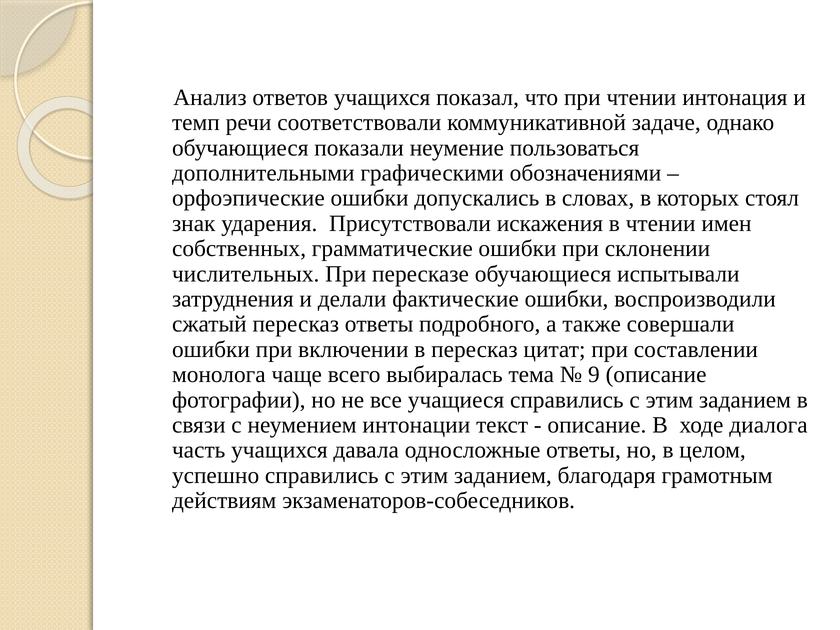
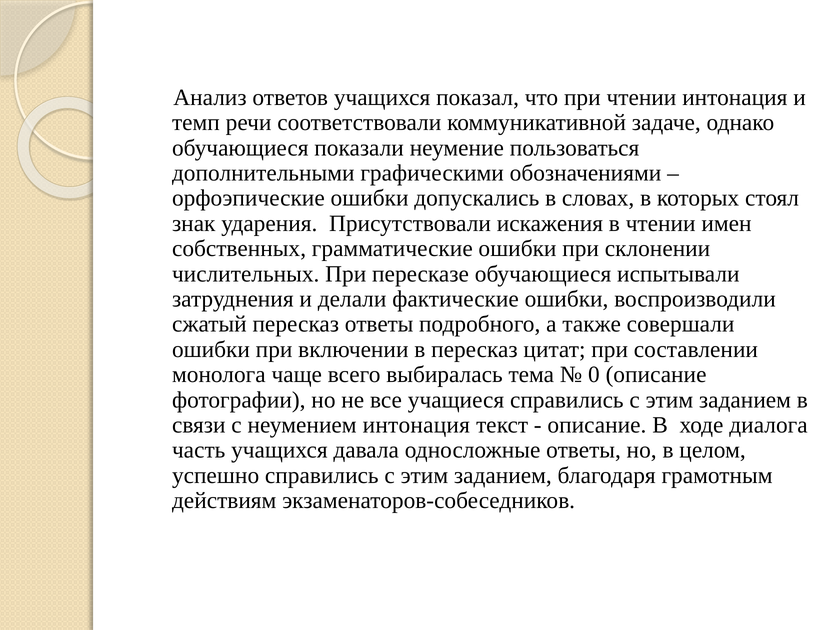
9: 9 -> 0 (594, 375)
неумением интонации: интонации -> интонация (416, 425)
